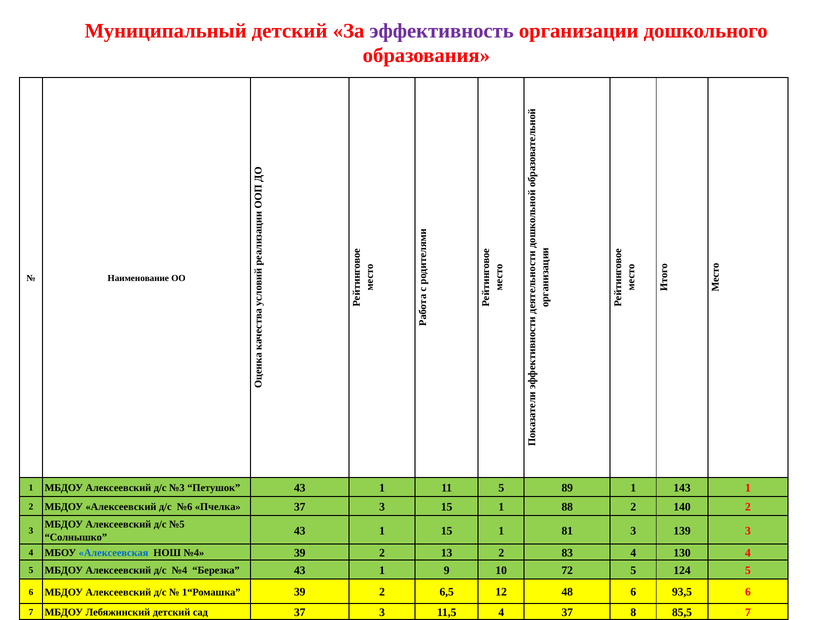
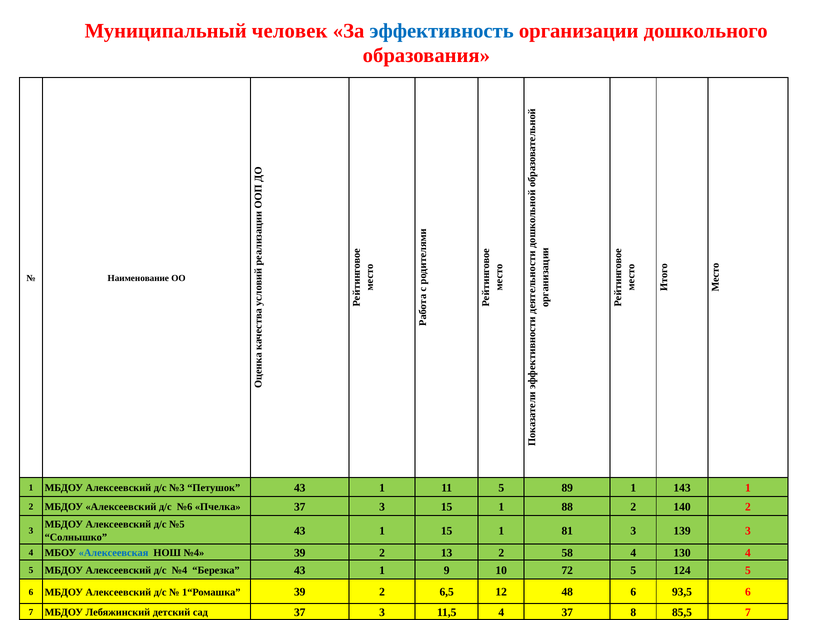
Муниципальный детский: детский -> человек (290, 31)
эффективность colour: purple -> blue (442, 31)
83: 83 -> 58 (567, 553)
